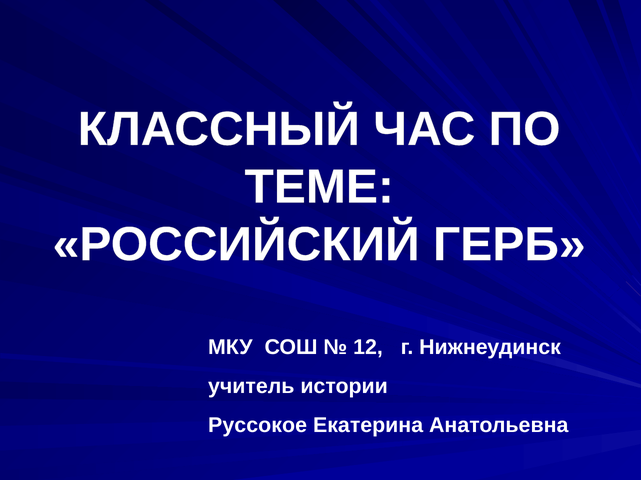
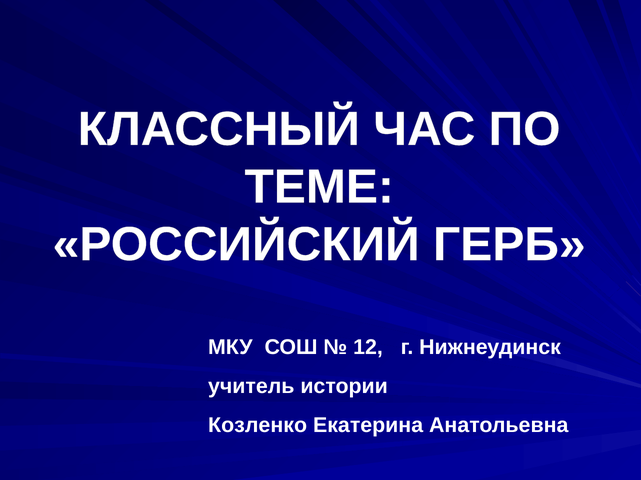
Руссокое: Руссокое -> Козленко (258, 426)
